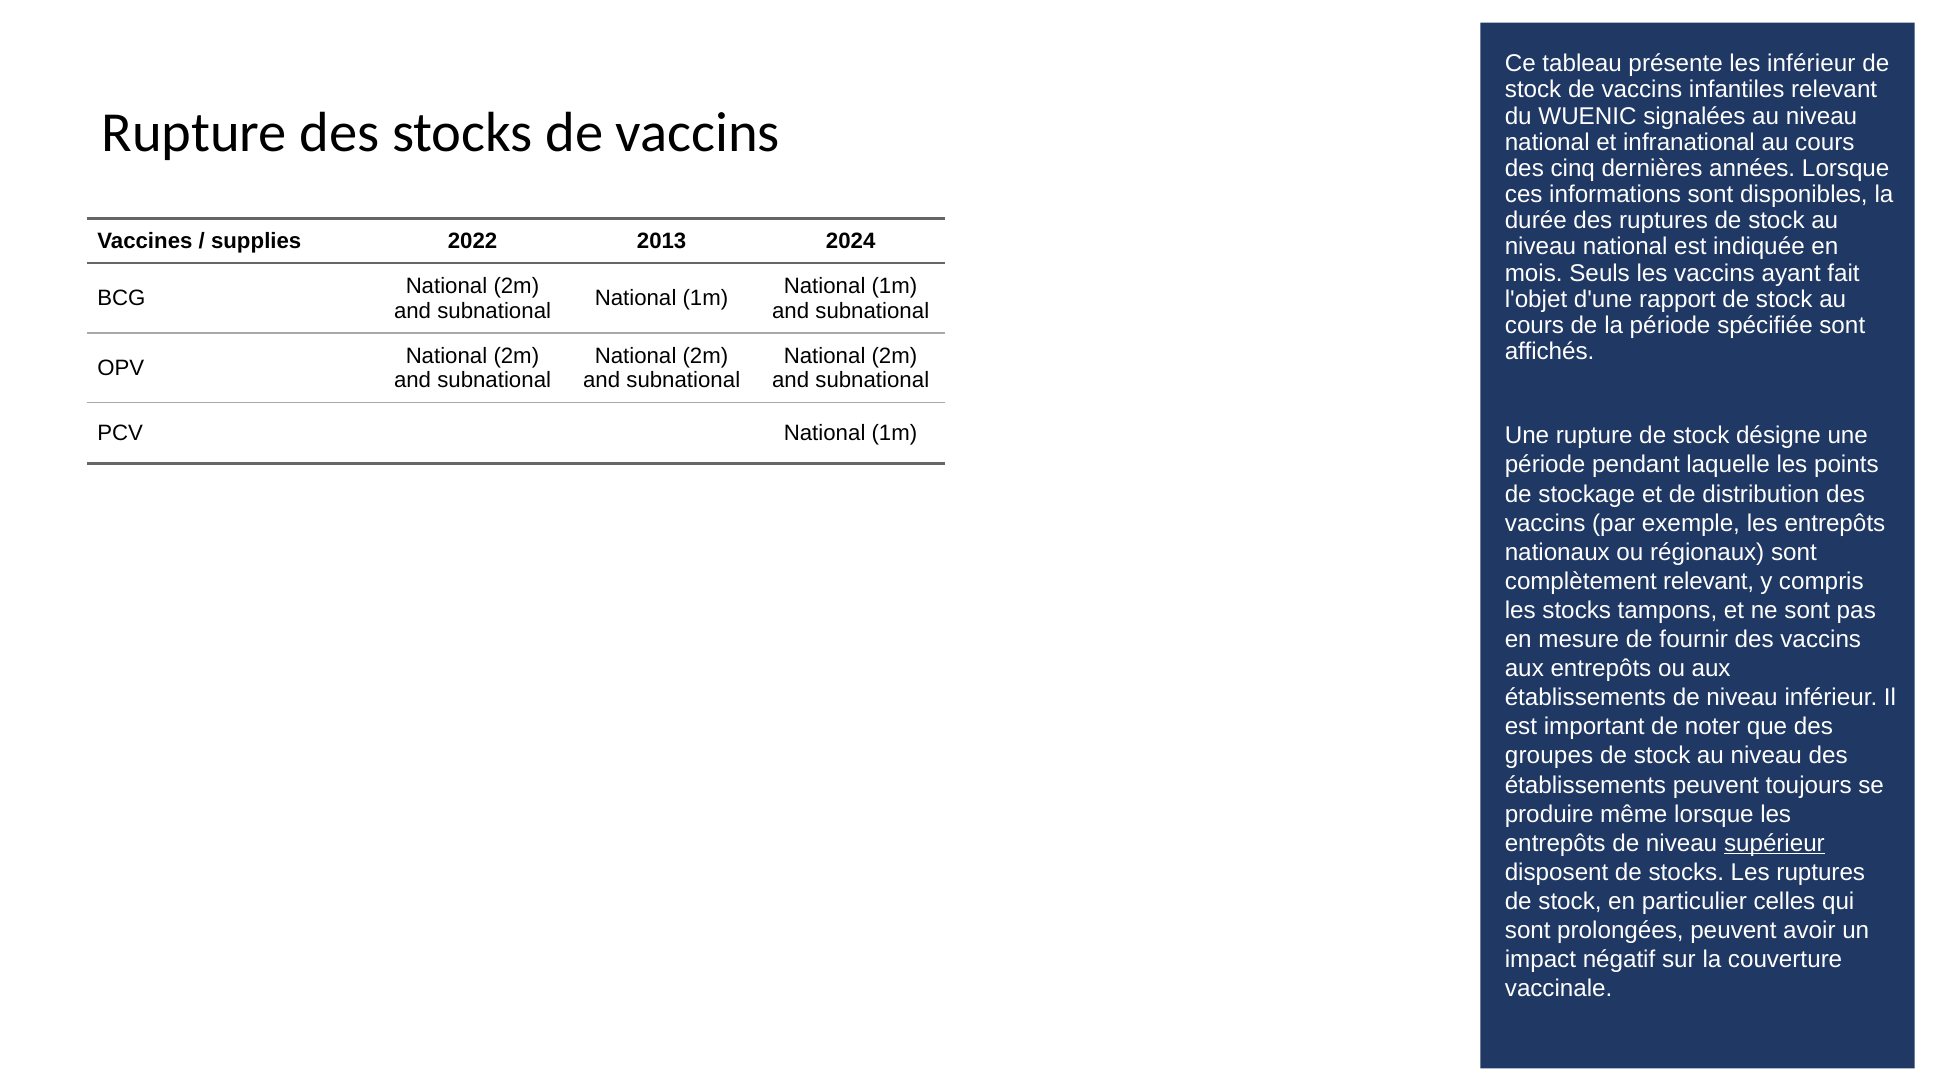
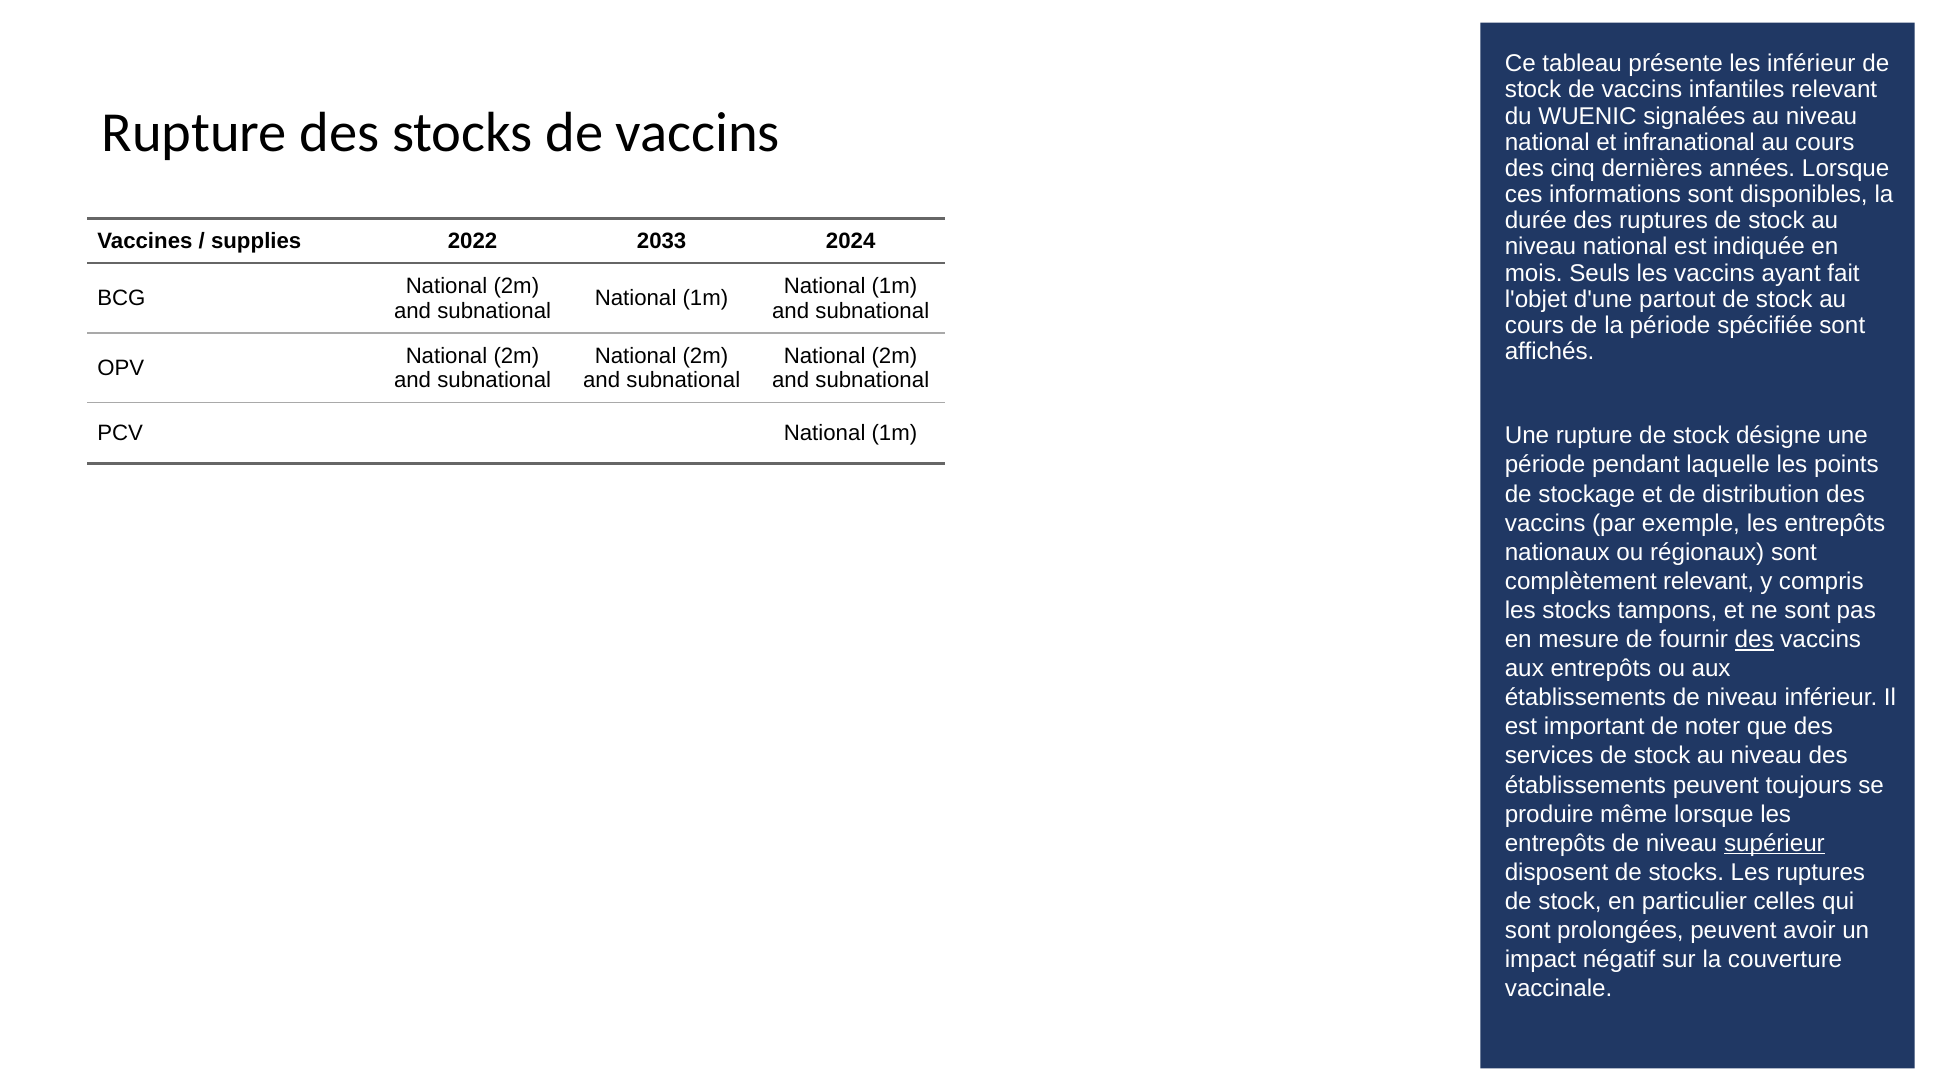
2013: 2013 -> 2033 (662, 241)
rapport: rapport -> partout (1677, 299)
des underline: none -> present (1754, 639)
groupes: groupes -> services (1549, 756)
